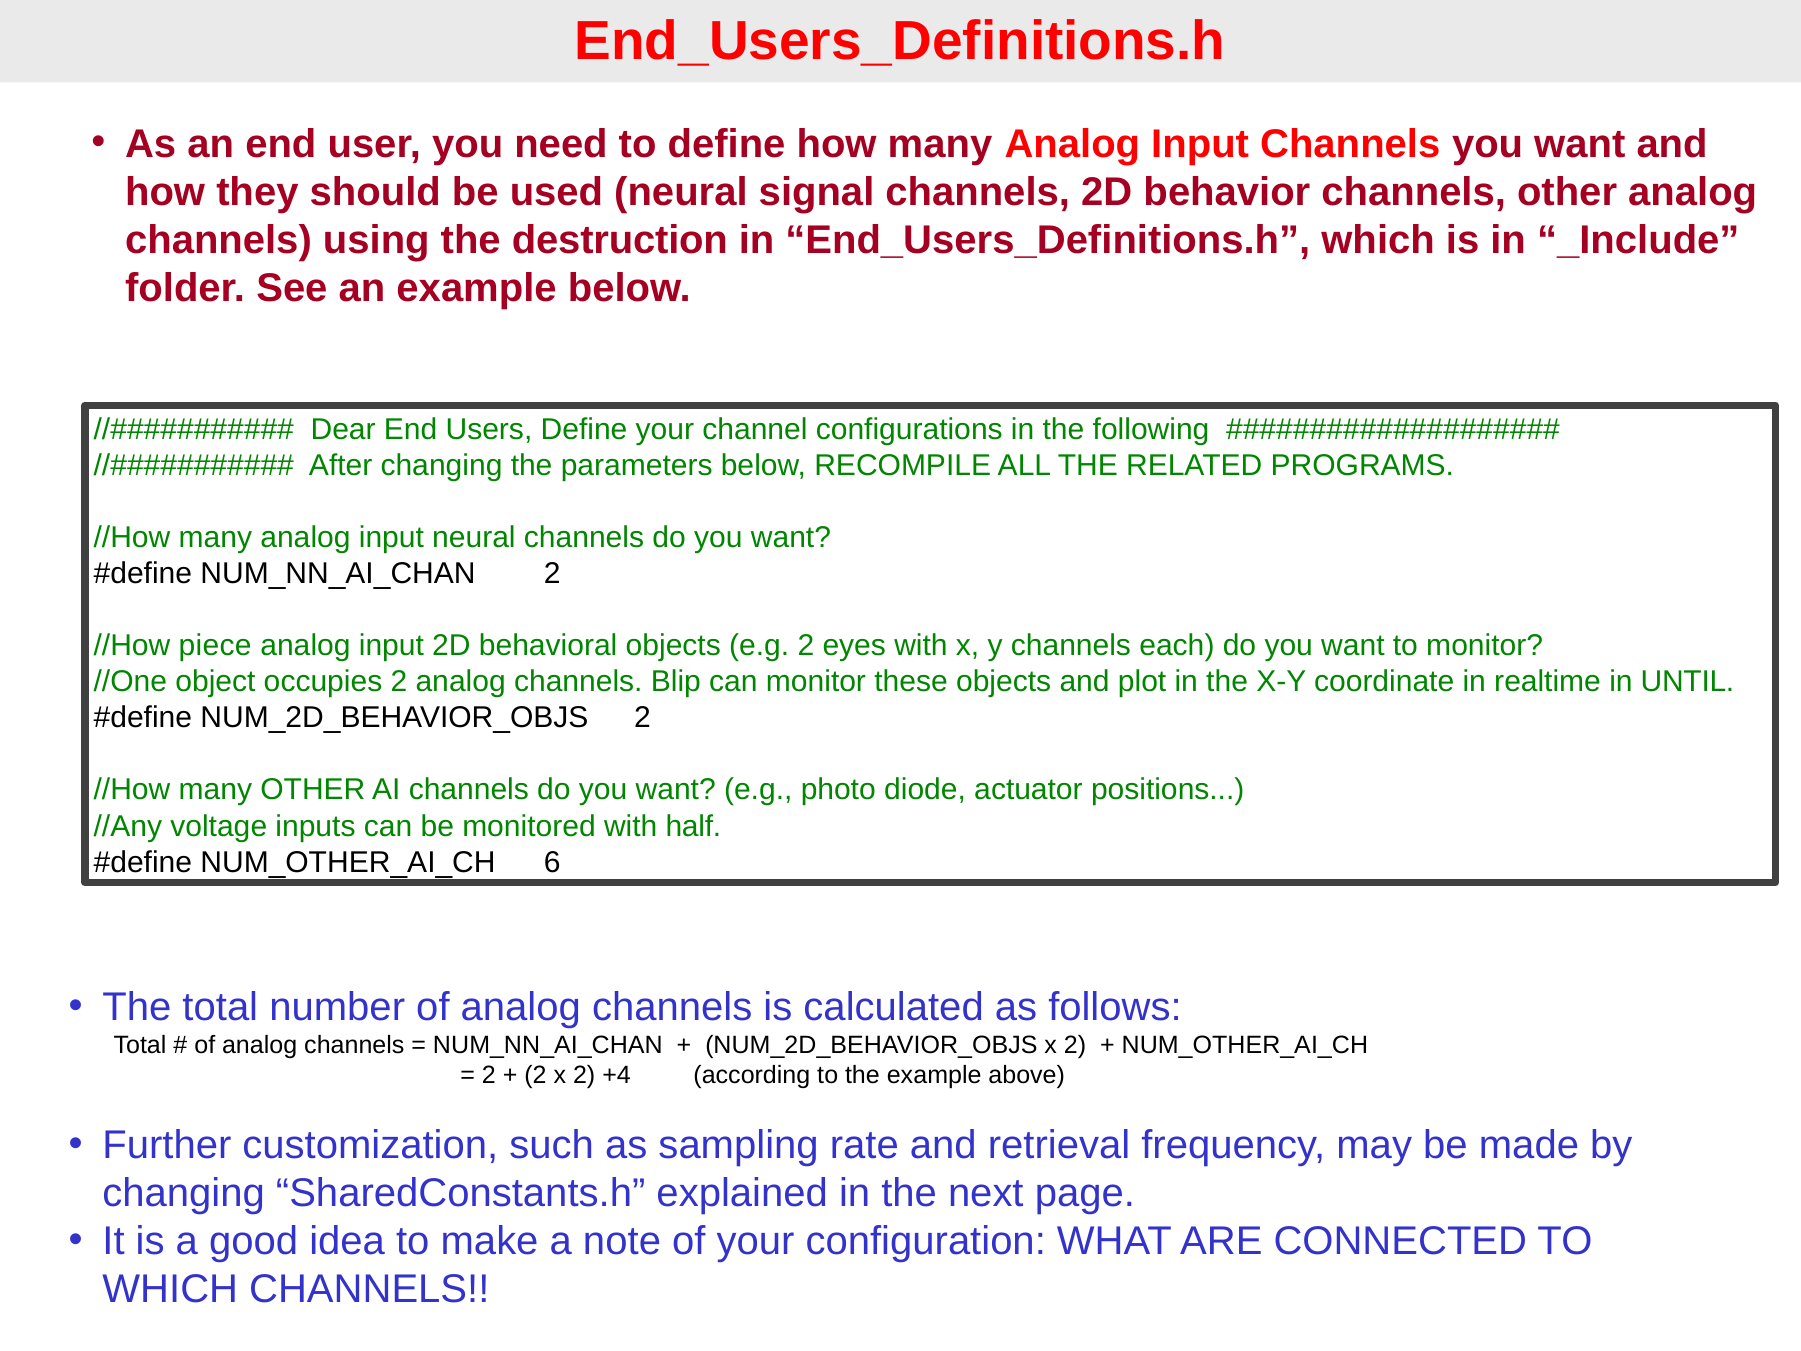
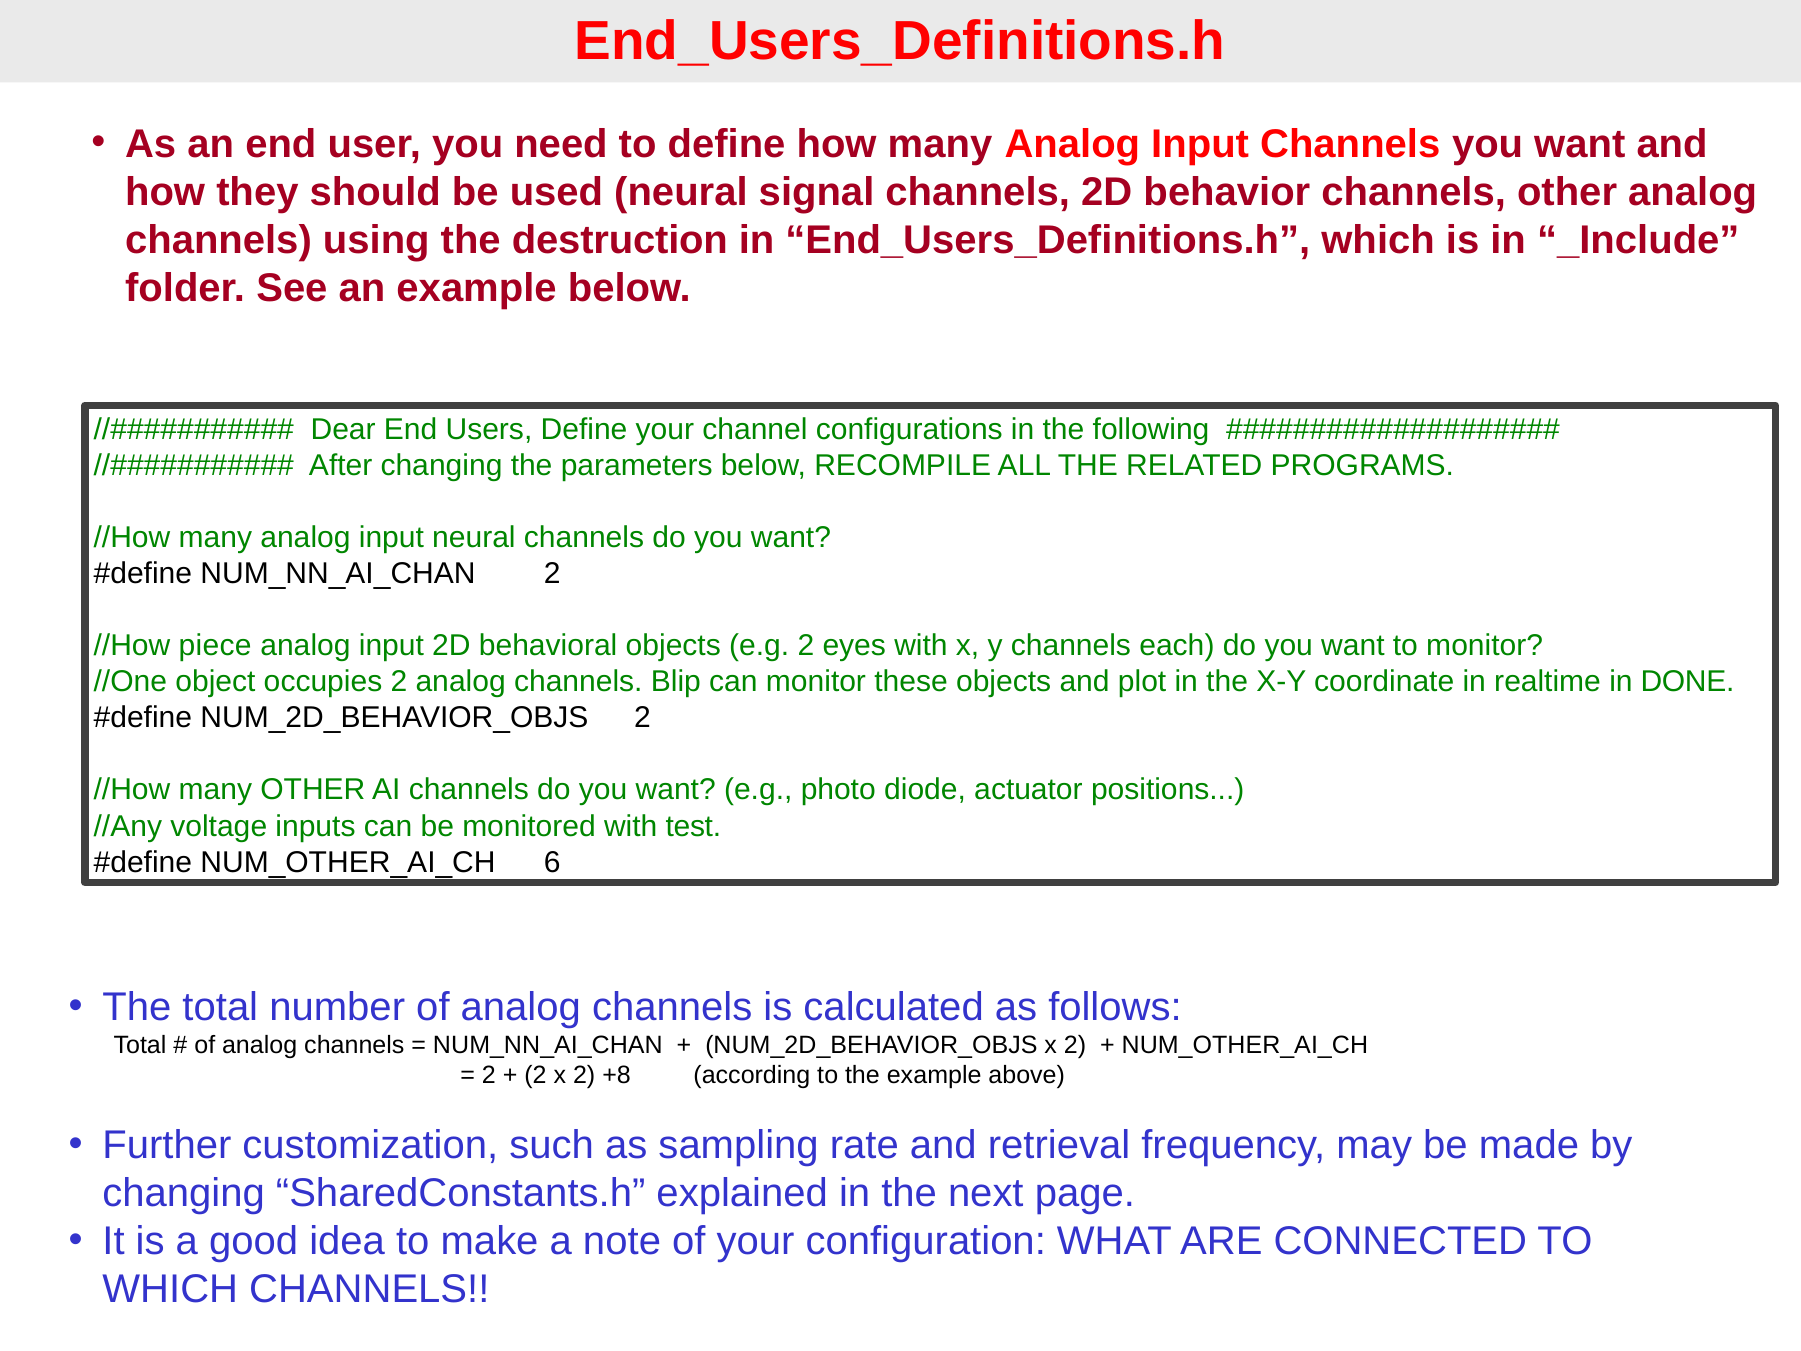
UNTIL: UNTIL -> DONE (1687, 682)
half: half -> test (693, 826)
+4: +4 -> +8 (617, 1075)
